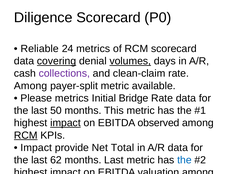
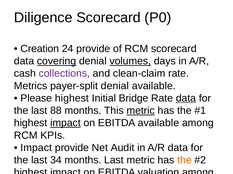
Reliable: Reliable -> Creation (40, 49)
24 metrics: metrics -> provide (93, 49)
Among: Among -> Metrics (31, 86)
payer-split metric: metric -> denial (115, 86)
Please metrics: metrics -> highest (72, 99)
data underline: none -> present (186, 99)
50: 50 -> 88 (56, 111)
metric underline: none -> present (141, 111)
EBITDA observed: observed -> available (158, 123)
RCM underline: present -> none (26, 136)
Total: Total -> Audit (123, 148)
62: 62 -> 34 (56, 161)
the colour: blue -> orange (184, 161)
